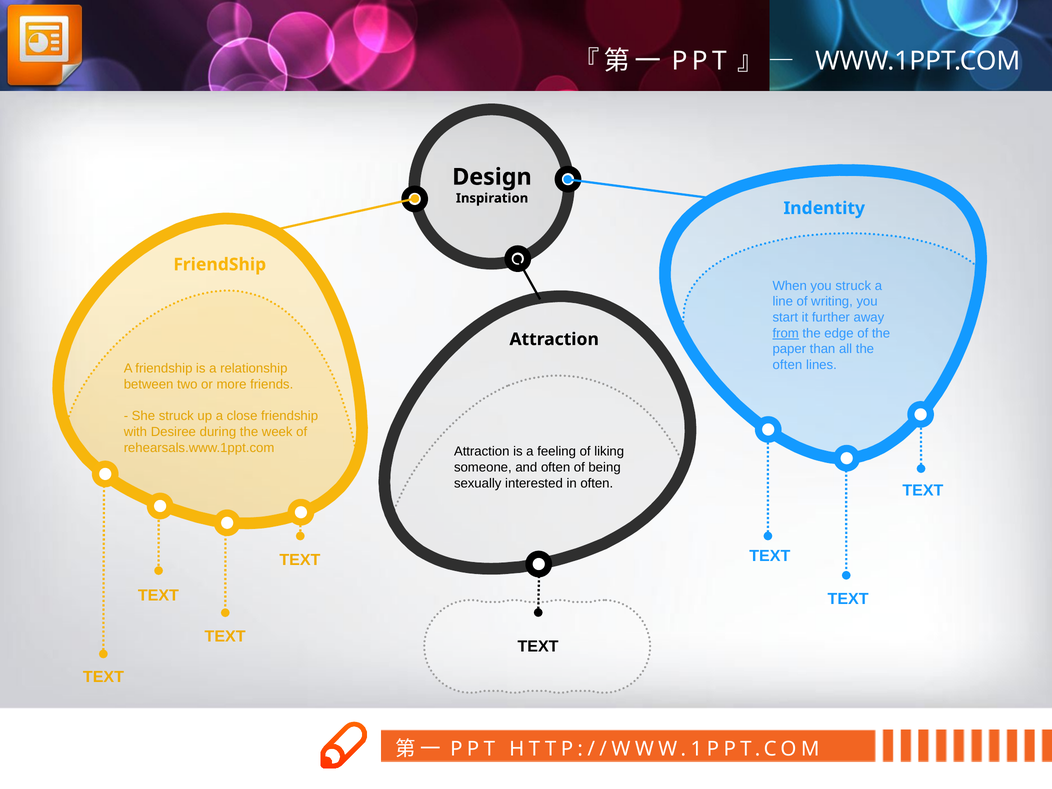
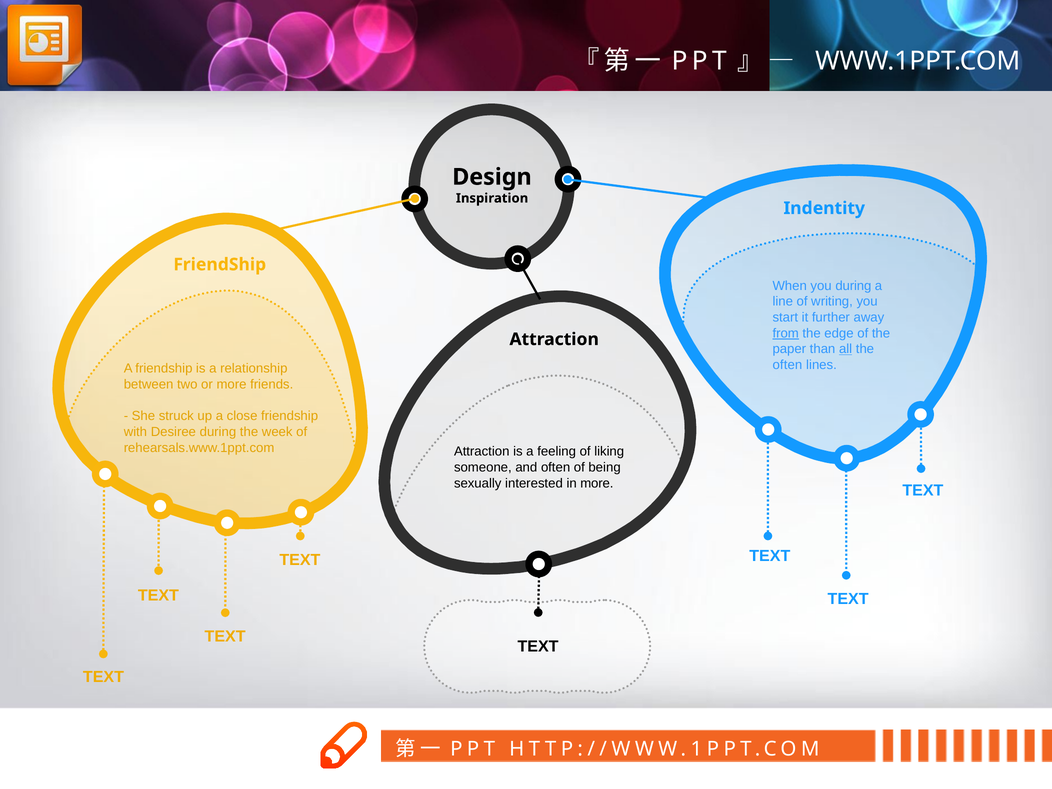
you struck: struck -> during (853, 286)
all underline: none -> present (846, 349)
in often: often -> more (597, 483)
